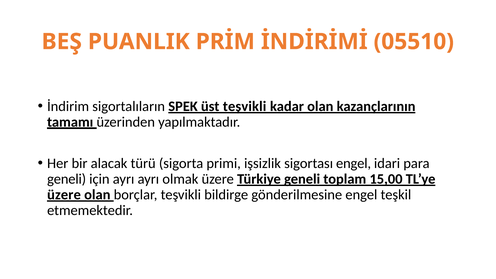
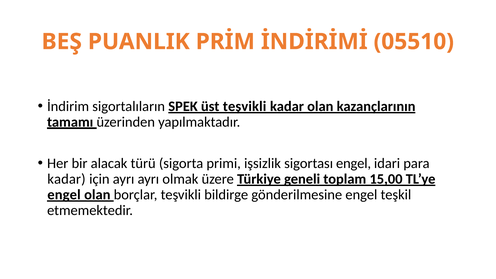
geneli: geneli -> kadar (66, 179)
üzere: üzere -> engel (64, 195)
